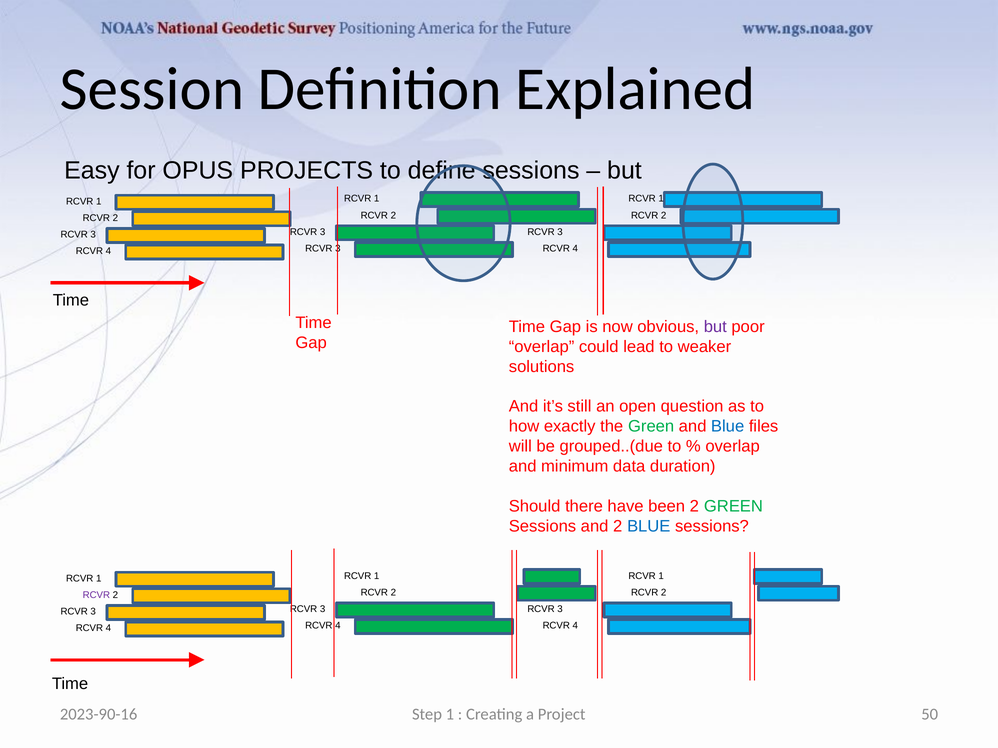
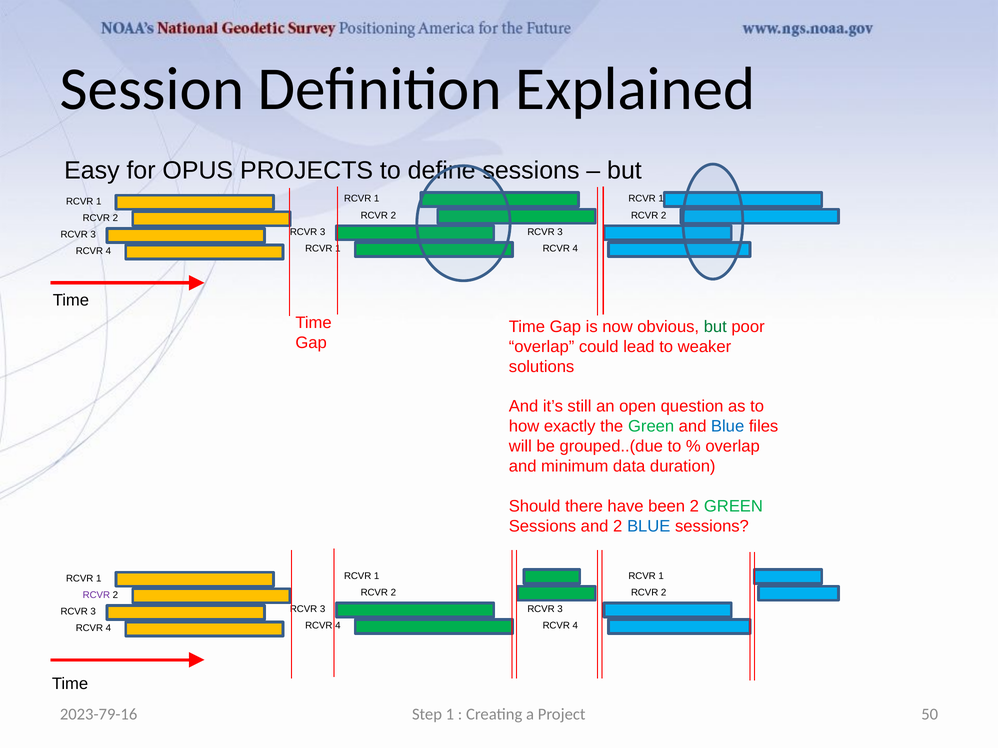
3: 3 -> 1 (338, 249)
but colour: purple -> green (715, 327)
2023-90-16: 2023-90-16 -> 2023-79-16 (99, 715)
